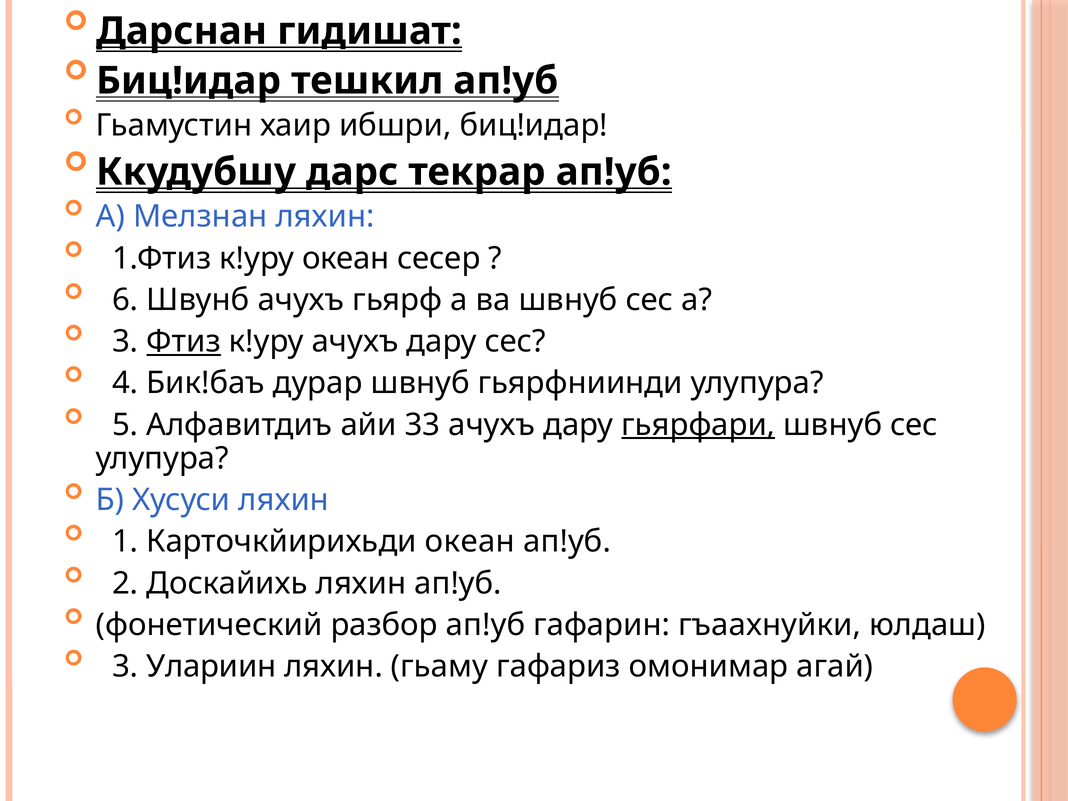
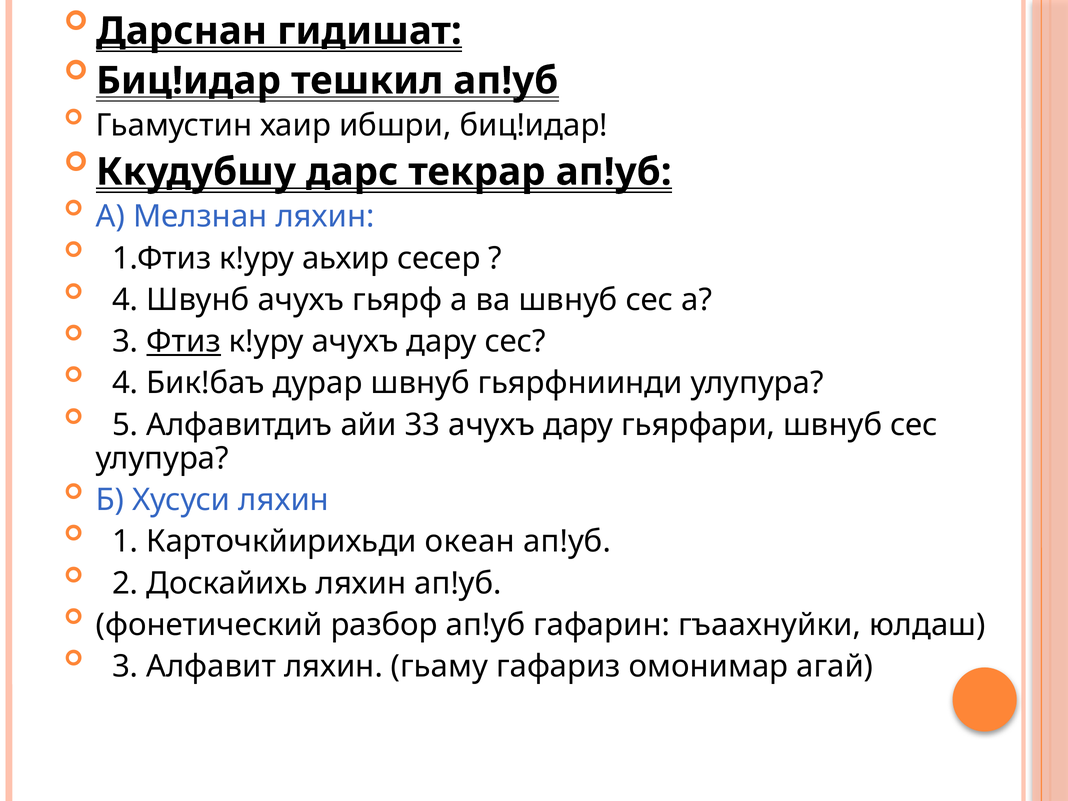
к!уру океан: океан -> аьхир (346, 258)
6: 6 -> 4 (125, 300)
гьярфари underline: present -> none (698, 425)
Улариин: Улариин -> Алфавит (211, 667)
